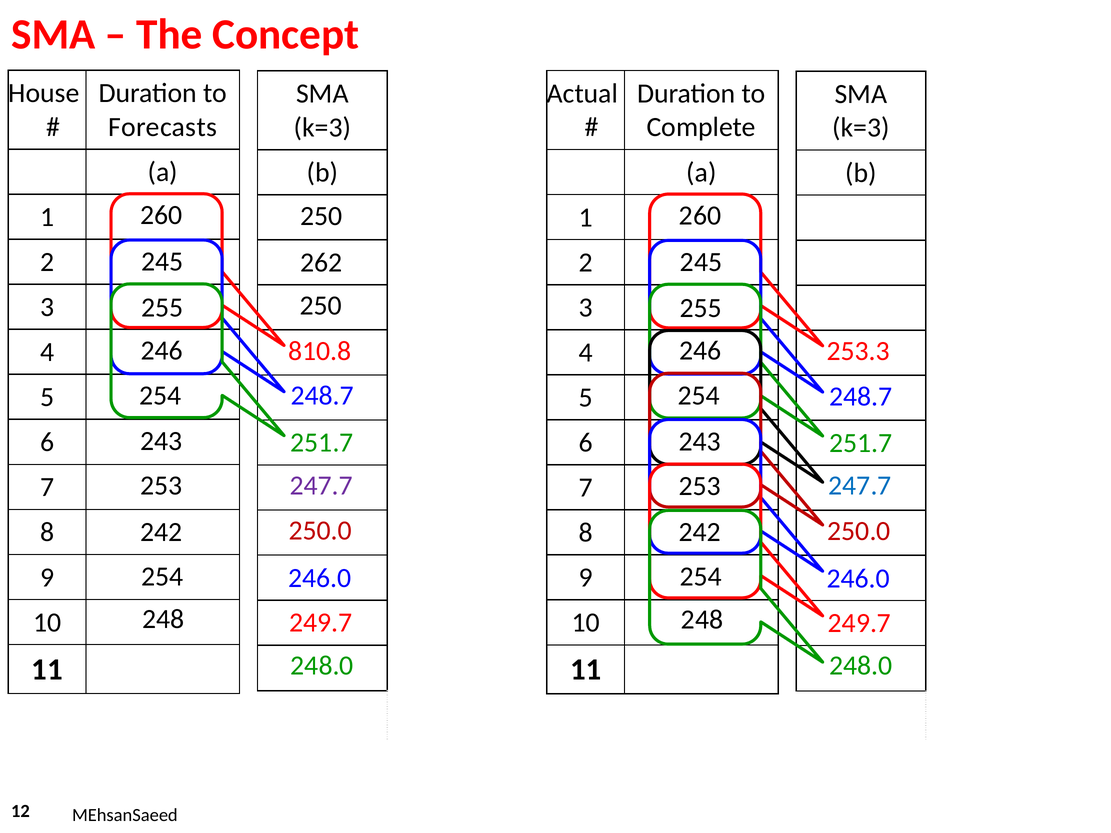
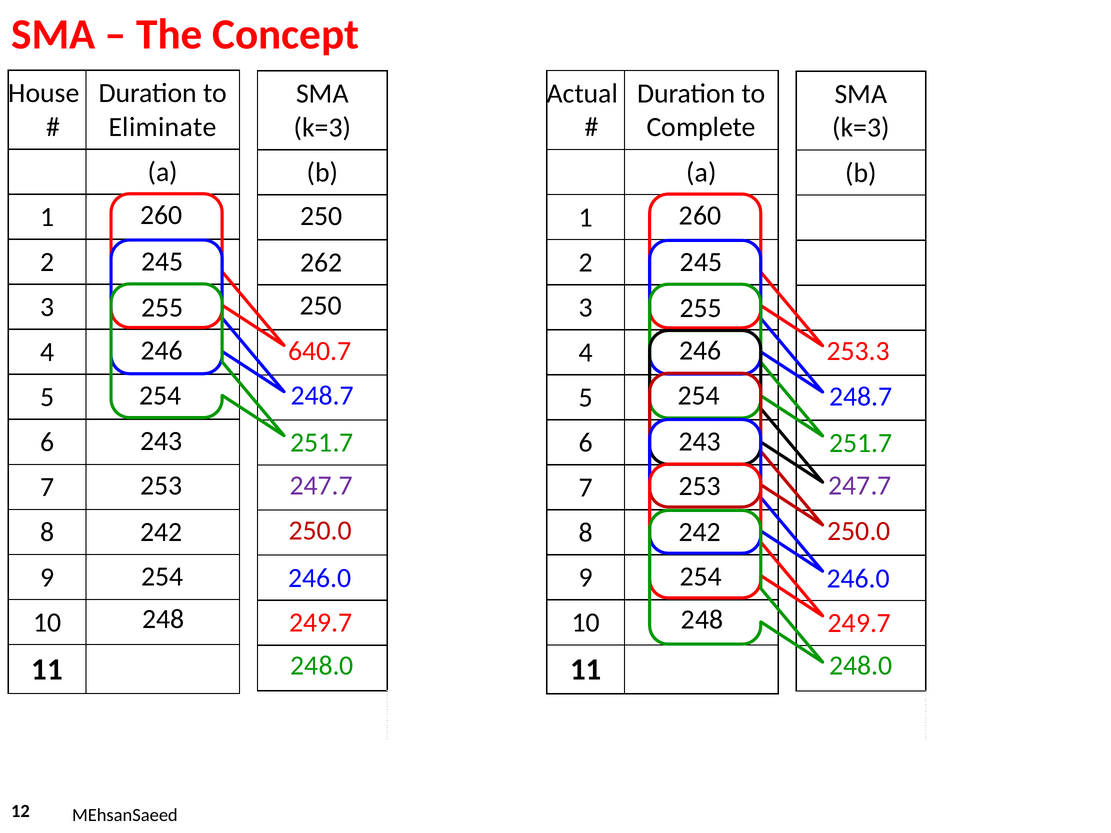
Forecasts: Forecasts -> Eliminate (163, 127)
810.8: 810.8 -> 640.7 (320, 351)
247.7 colour: blue -> purple (860, 486)
